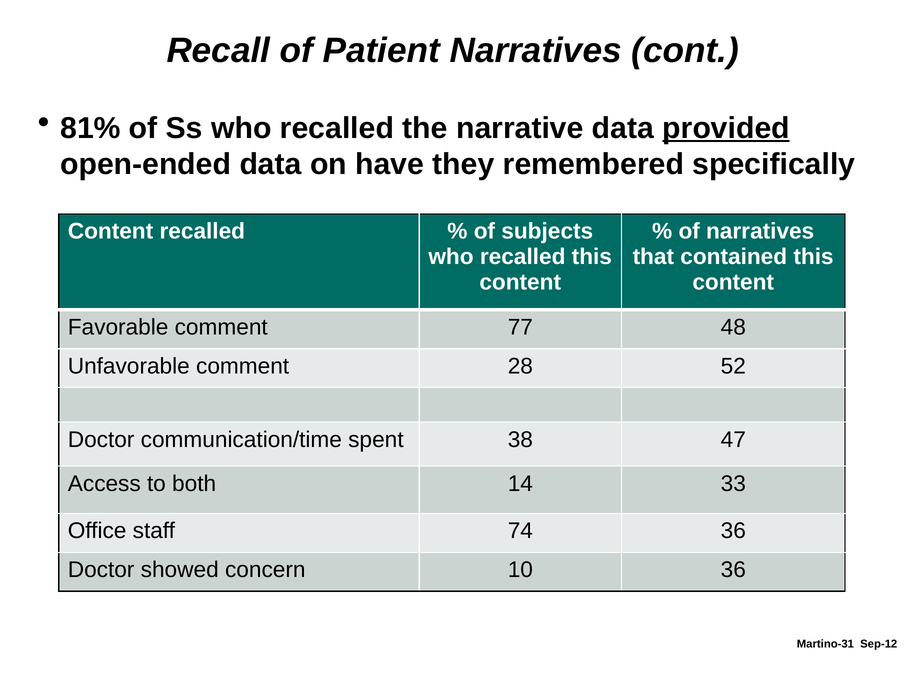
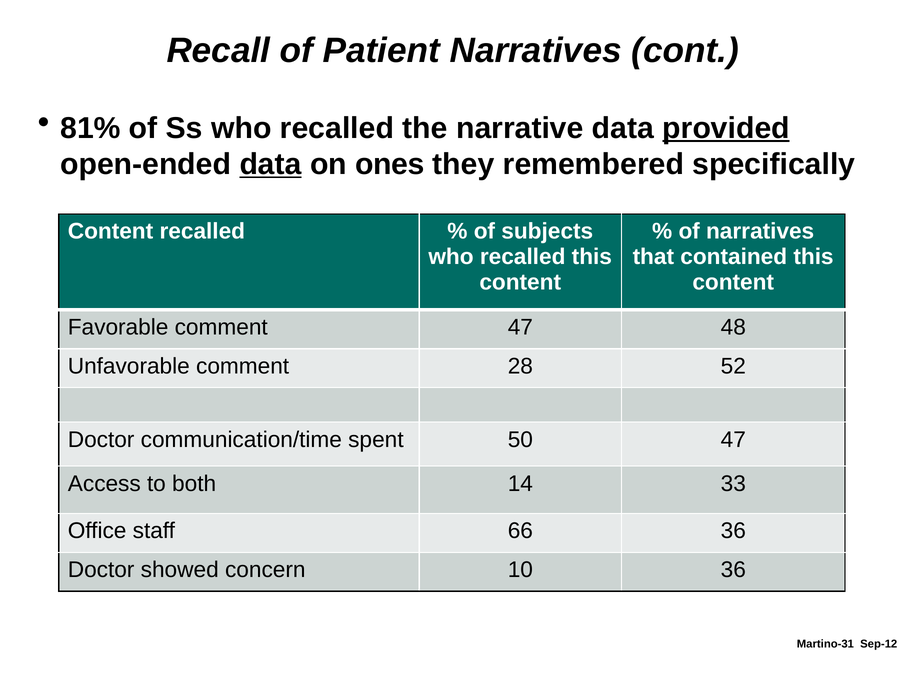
data underline: none -> present (271, 164)
have: have -> ones (390, 164)
comment 77: 77 -> 47 (520, 328)
38: 38 -> 50 (520, 440)
74: 74 -> 66 (520, 531)
